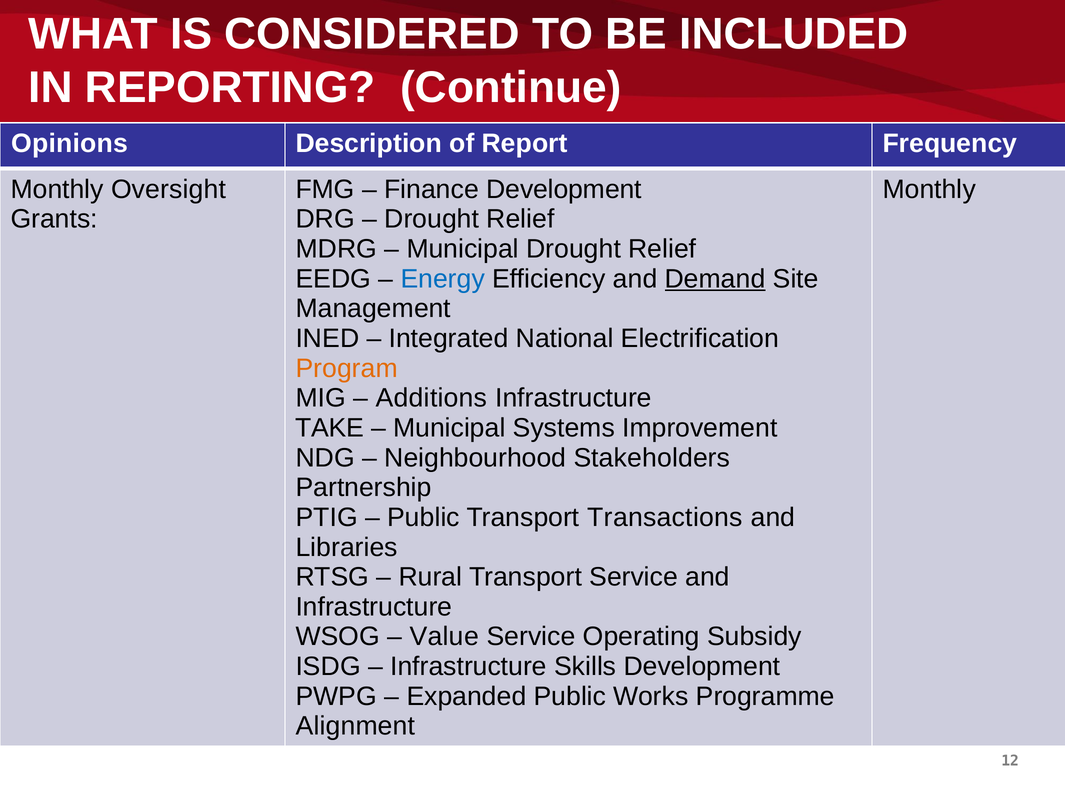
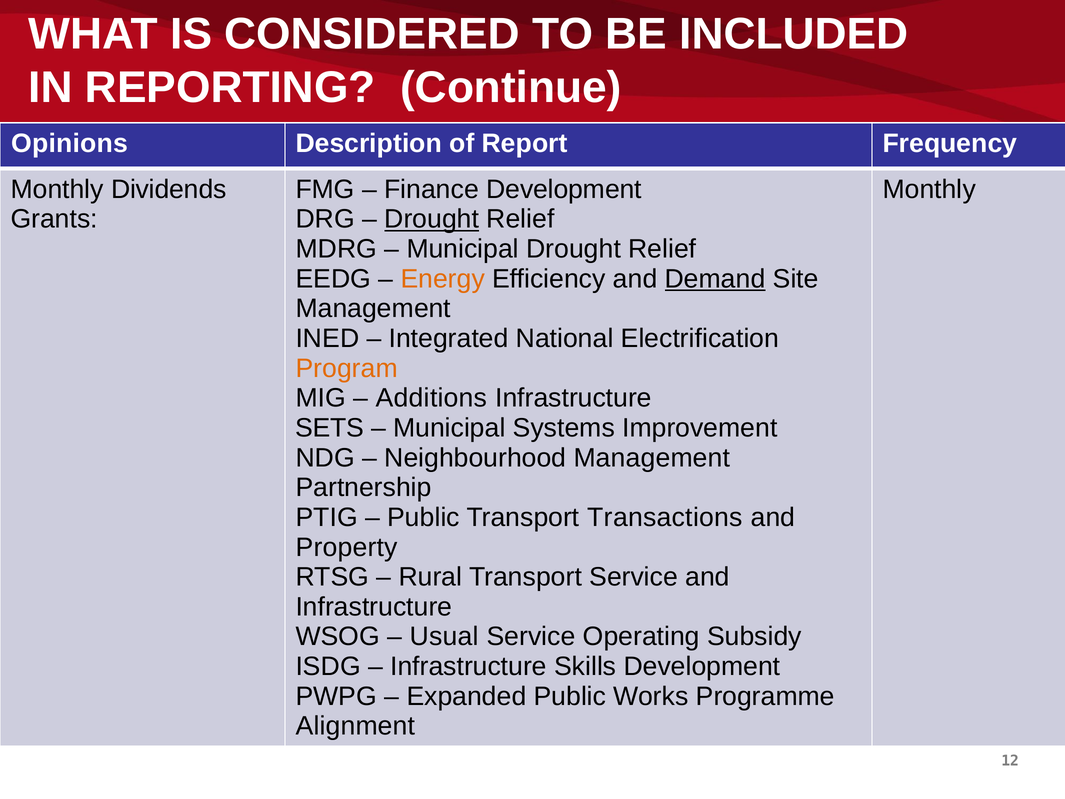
Oversight: Oversight -> Dividends (169, 189)
Drought underline: none -> present (432, 219)
Energy colour: blue -> orange (443, 279)
TAKE: TAKE -> SETS (330, 428)
Neighbourhood Stakeholders: Stakeholders -> Management (652, 458)
Libraries: Libraries -> Property (347, 547)
Value: Value -> Usual (444, 637)
